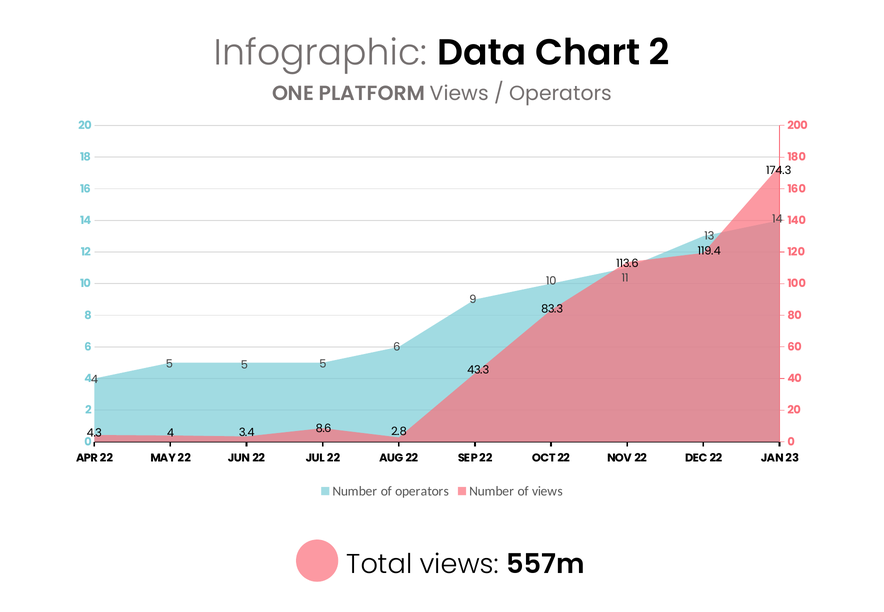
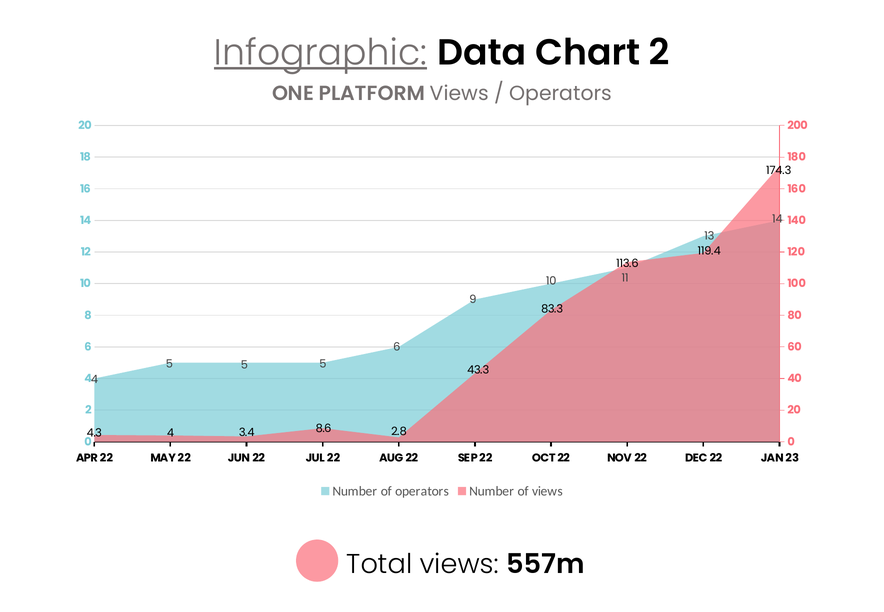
Infographic underline: none -> present (321, 53)
